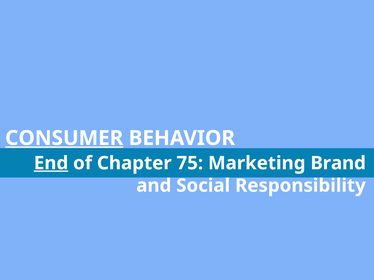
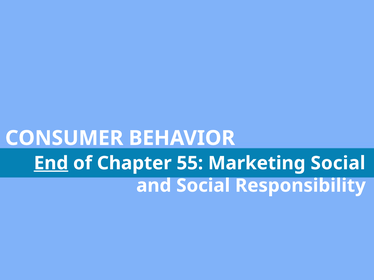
CONSUMER underline: present -> none (64, 138)
75: 75 -> 55 (190, 163)
Marketing Brand: Brand -> Social (338, 163)
